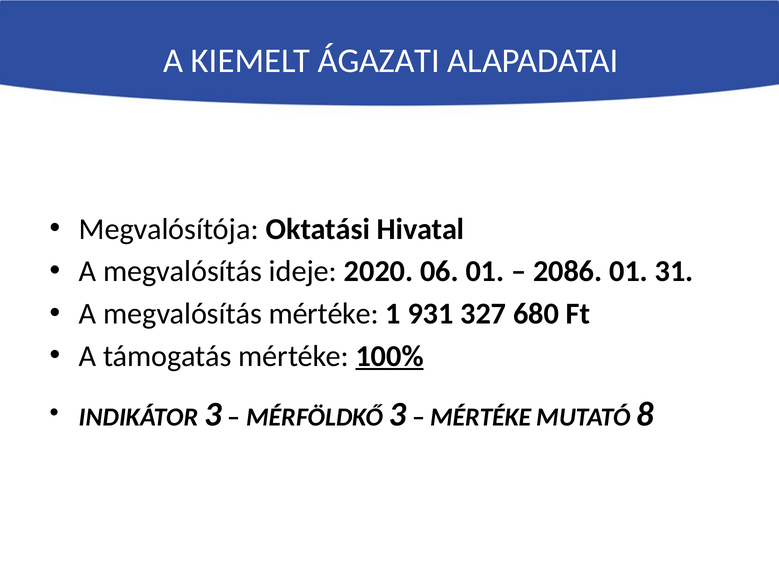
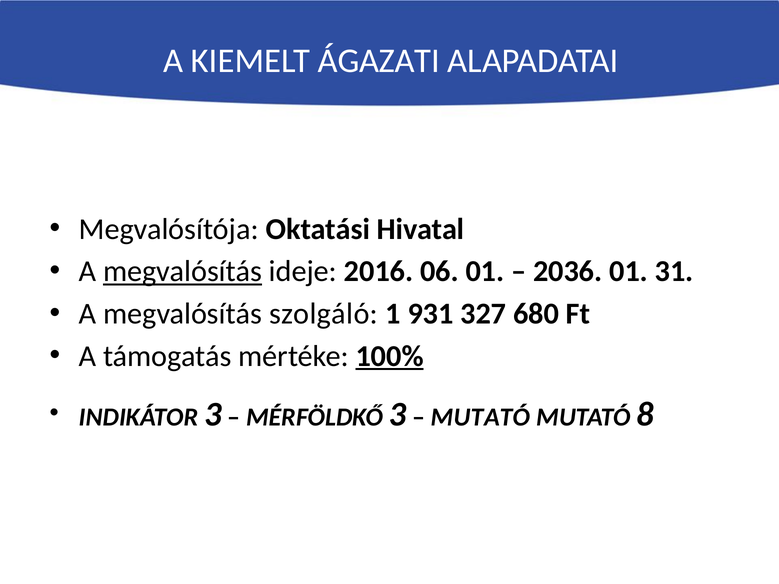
megvalósítás underline: none -> present (183, 272)
2020: 2020 -> 2016 (379, 272)
2086: 2086 -> 2036 (568, 272)
megvalósítás mértéke: mértéke -> szolgáló (323, 314)
MÉRTÉKE: MÉRTÉKE -> MUTATÓ (481, 417)
